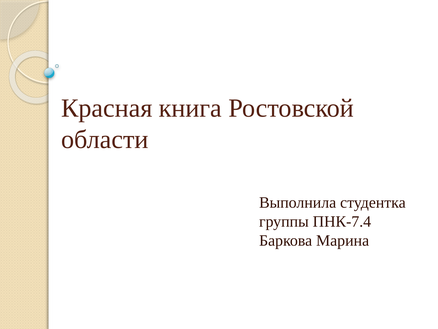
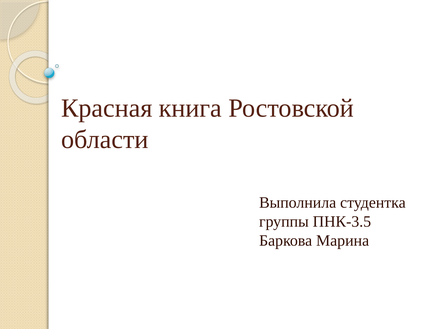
ПНК-7.4: ПНК-7.4 -> ПНК-3.5 (342, 221)
